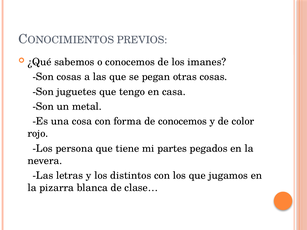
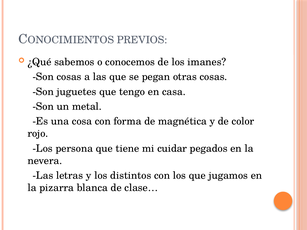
de conocemos: conocemos -> magnética (182, 121)
partes: partes -> cuidar (172, 149)
